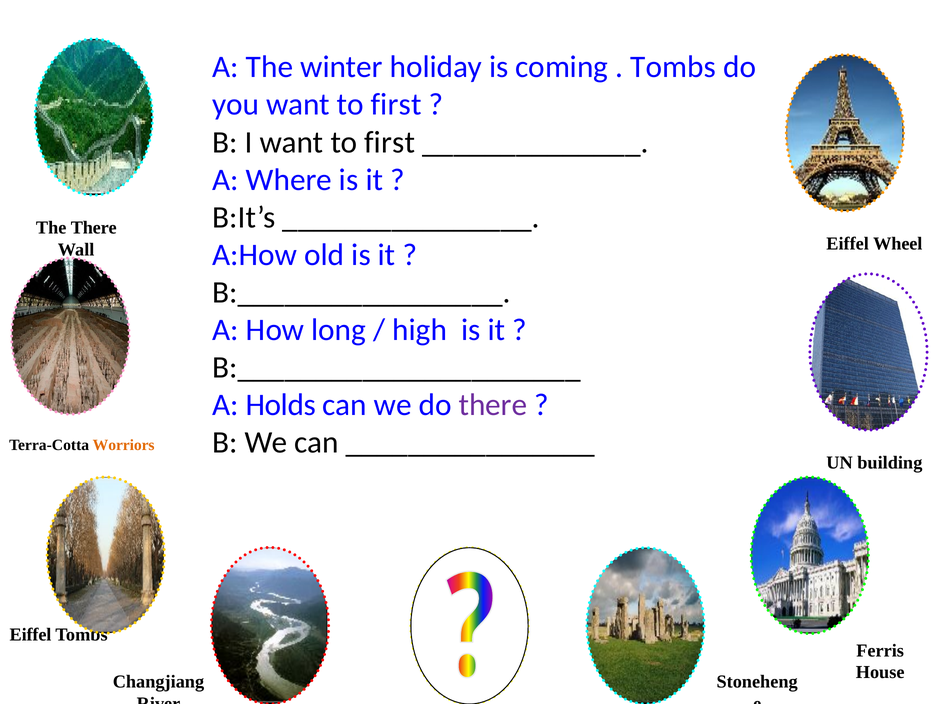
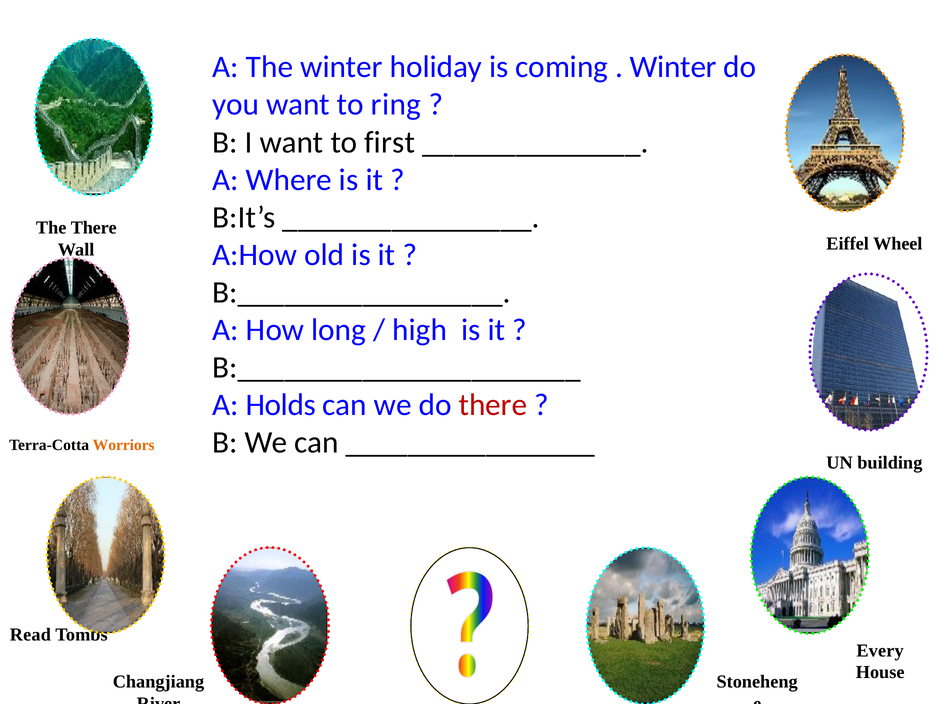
Tombs: Tombs -> Winter (673, 67)
you want to first: first -> ring (396, 105)
there colour: purple -> red (493, 405)
Eiffel: Eiffel -> Read (30, 635)
Ferris: Ferris -> Every (880, 651)
